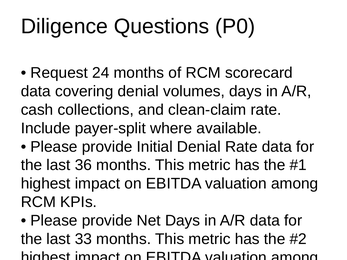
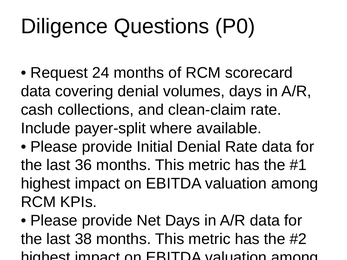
33: 33 -> 38 (83, 239)
